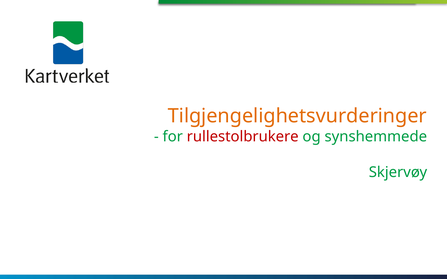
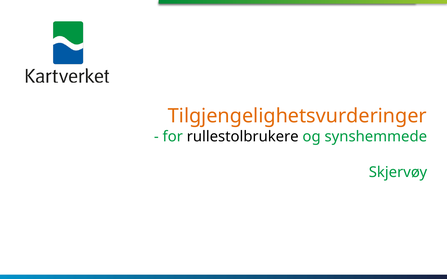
rullestolbrukere colour: red -> black (243, 137)
